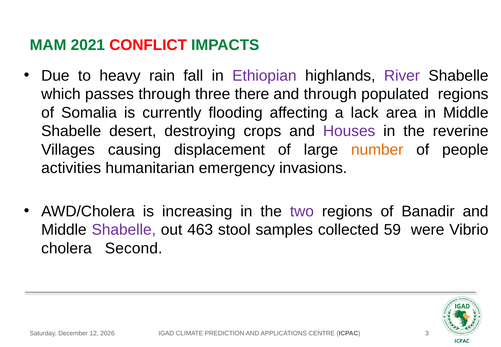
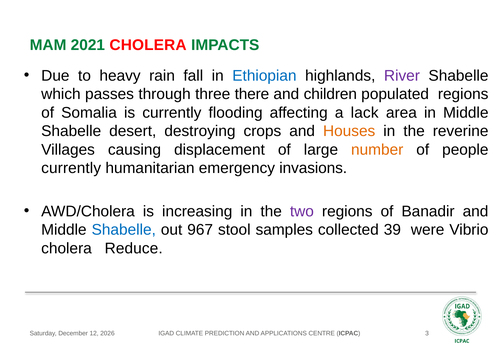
2021 CONFLICT: CONFLICT -> CHOLERA (148, 45)
Ethiopian colour: purple -> blue (264, 76)
and through: through -> children (330, 94)
Houses colour: purple -> orange (349, 131)
activities: activities -> currently (71, 168)
Shabelle colour: purple -> blue (124, 230)
463: 463 -> 967 (200, 230)
59: 59 -> 39 (392, 230)
Second: Second -> Reduce (134, 248)
